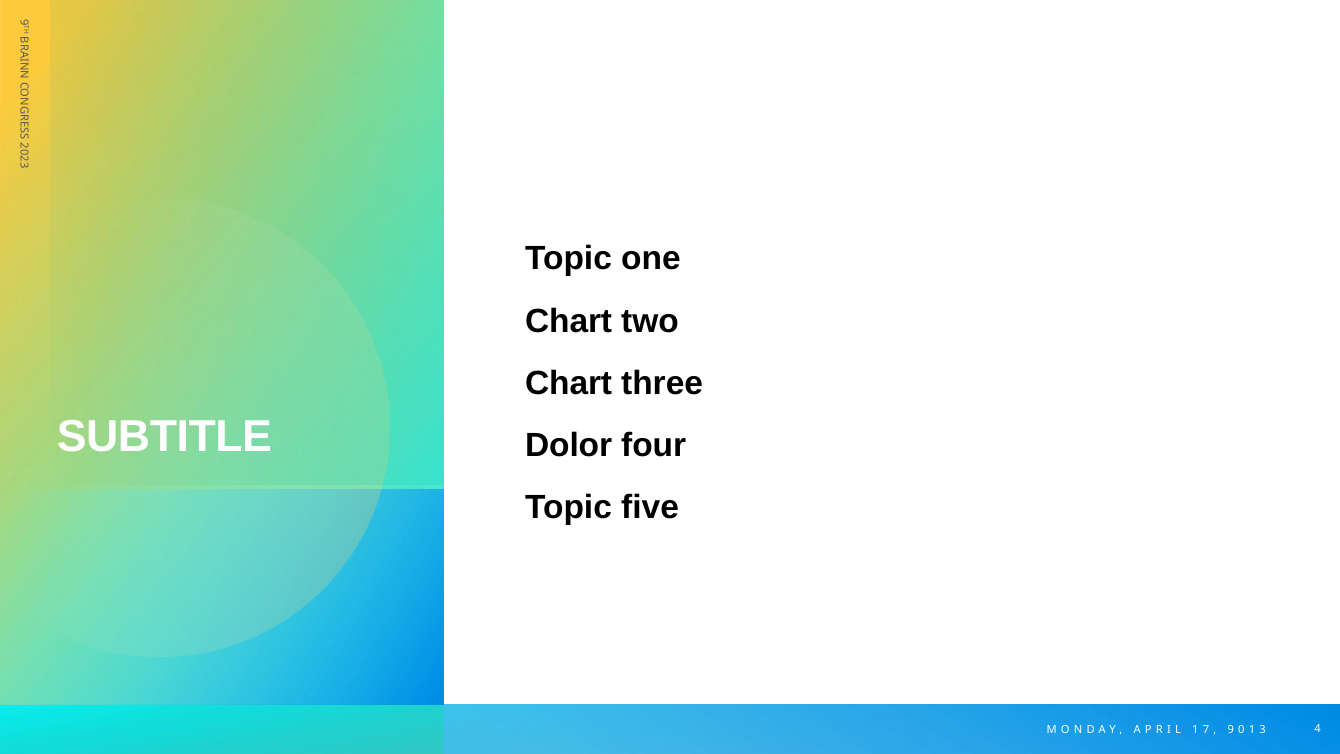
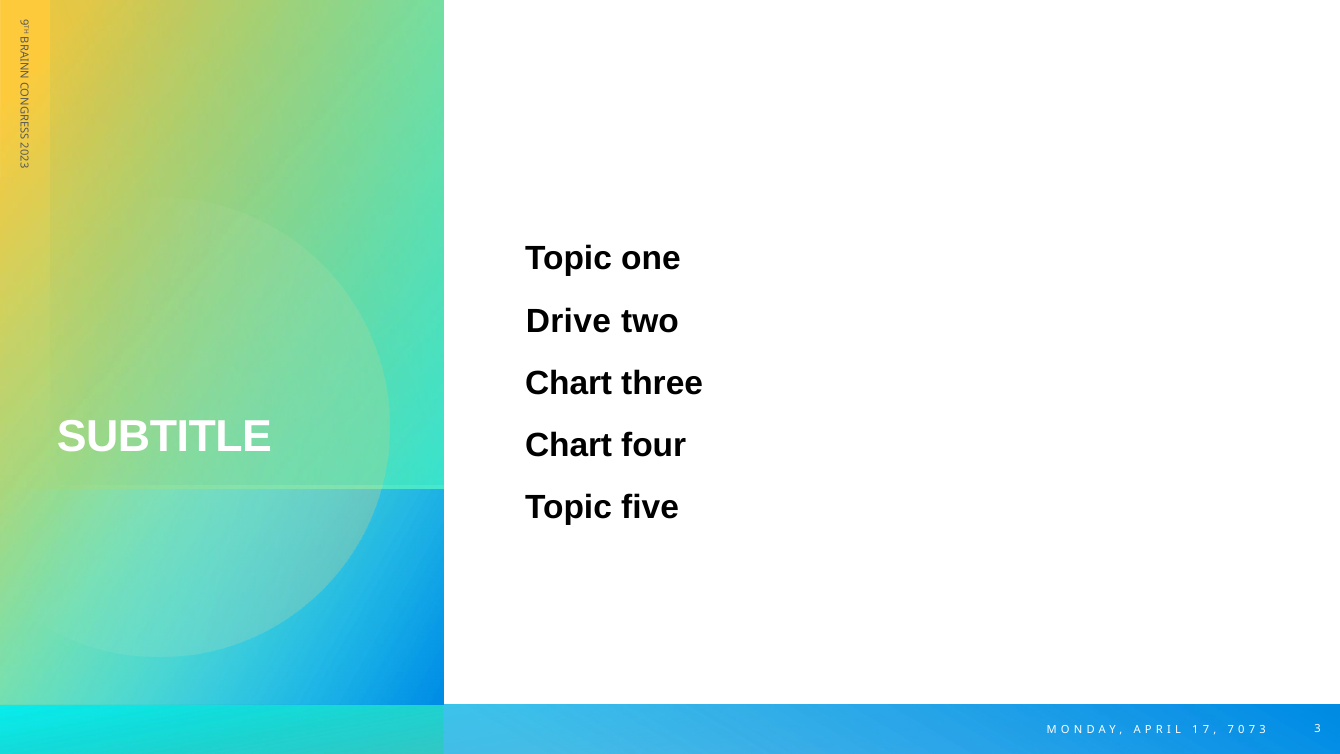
Chart: Chart -> Drive (568, 321)
Dolor: Dolor -> Chart (569, 445)
9: 9 -> 7 (1231, 730)
1: 1 -> 7 (1252, 730)
4: 4 -> 3 (1318, 729)
